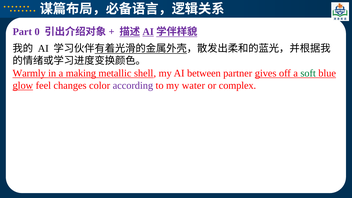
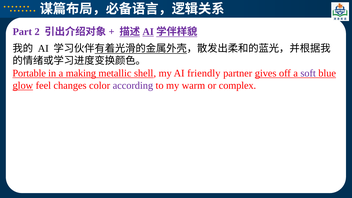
0: 0 -> 2 (37, 32)
Warmly: Warmly -> Portable (29, 73)
between: between -> friendly (204, 73)
soft colour: green -> purple (308, 73)
water: water -> warm (193, 85)
